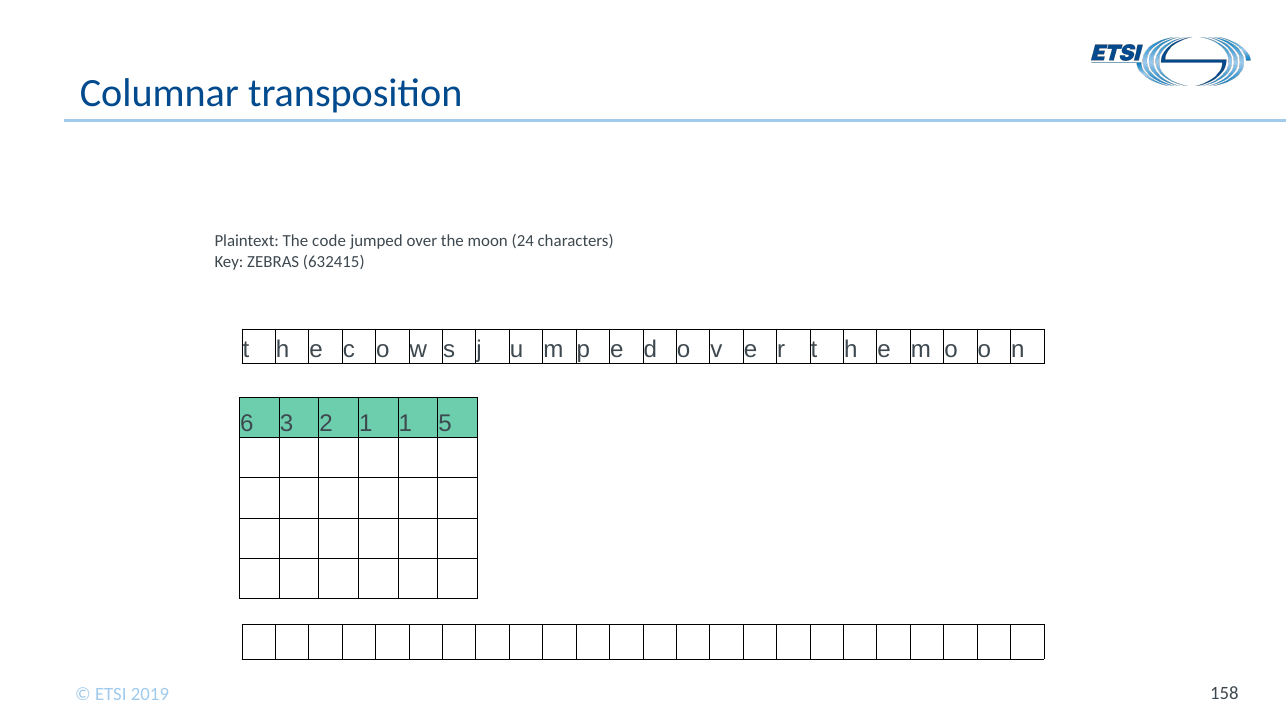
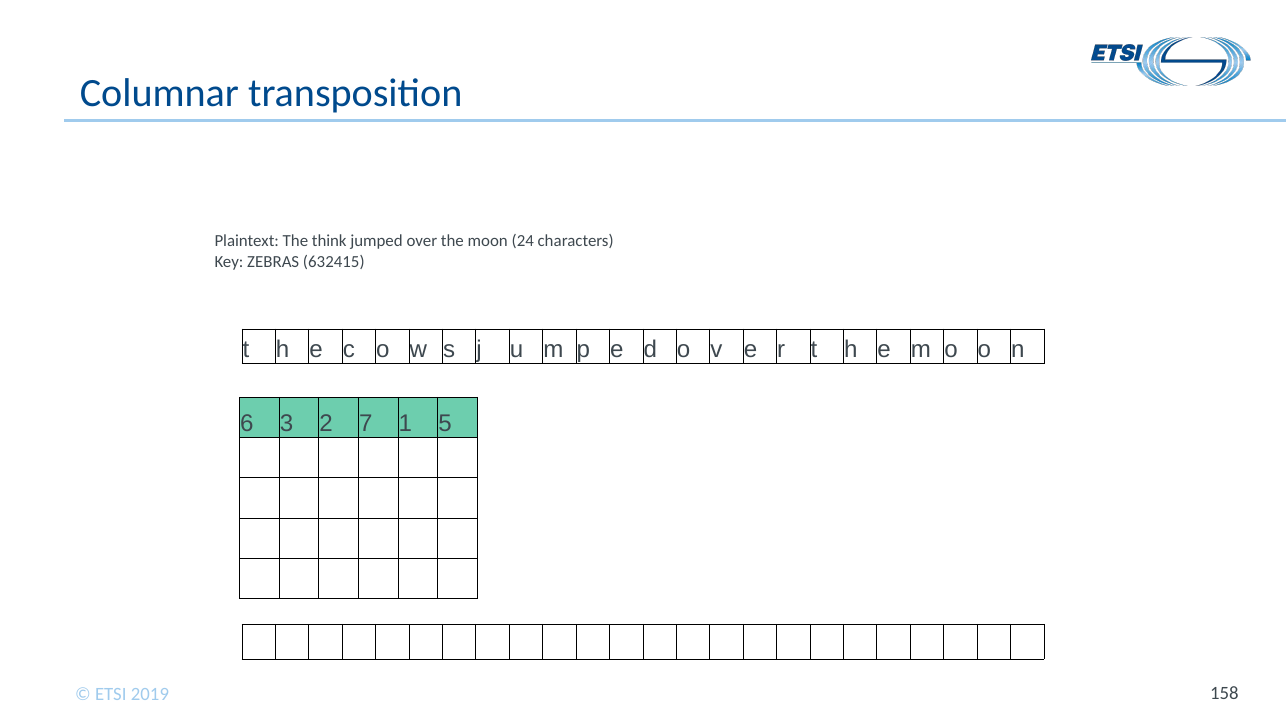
code: code -> think (329, 241)
2 1: 1 -> 7 (366, 424)
